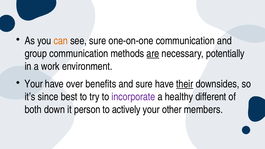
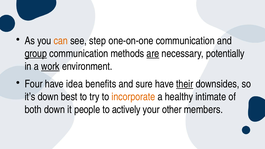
see sure: sure -> step (98, 41)
group underline: none -> present (36, 54)
work underline: none -> present (50, 66)
Your: Your -> Four (34, 84)
over: over -> idea (75, 84)
it’s since: since -> down (48, 97)
incorporate colour: purple -> orange (133, 97)
different: different -> intimate (211, 97)
person: person -> people (87, 110)
